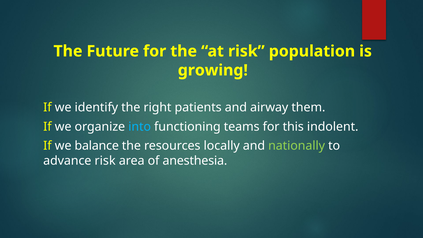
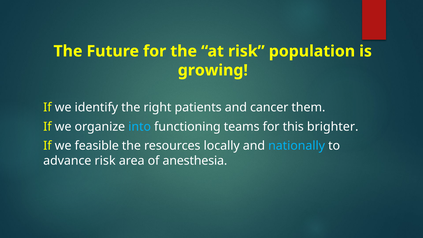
airway: airway -> cancer (269, 107)
indolent: indolent -> brighter (333, 127)
balance: balance -> feasible (97, 146)
nationally colour: light green -> light blue (297, 146)
